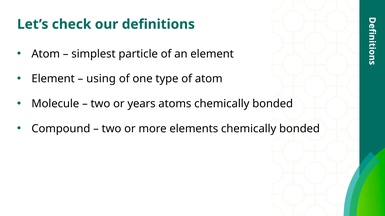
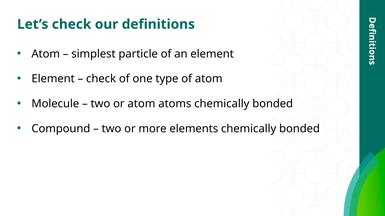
using: using -> check (101, 79)
or years: years -> atom (141, 104)
